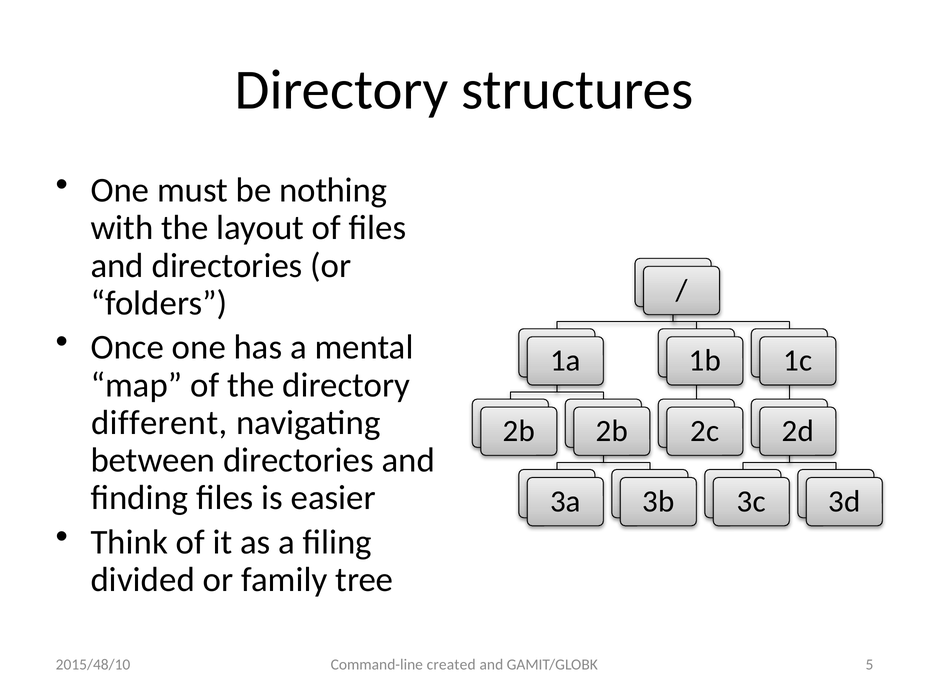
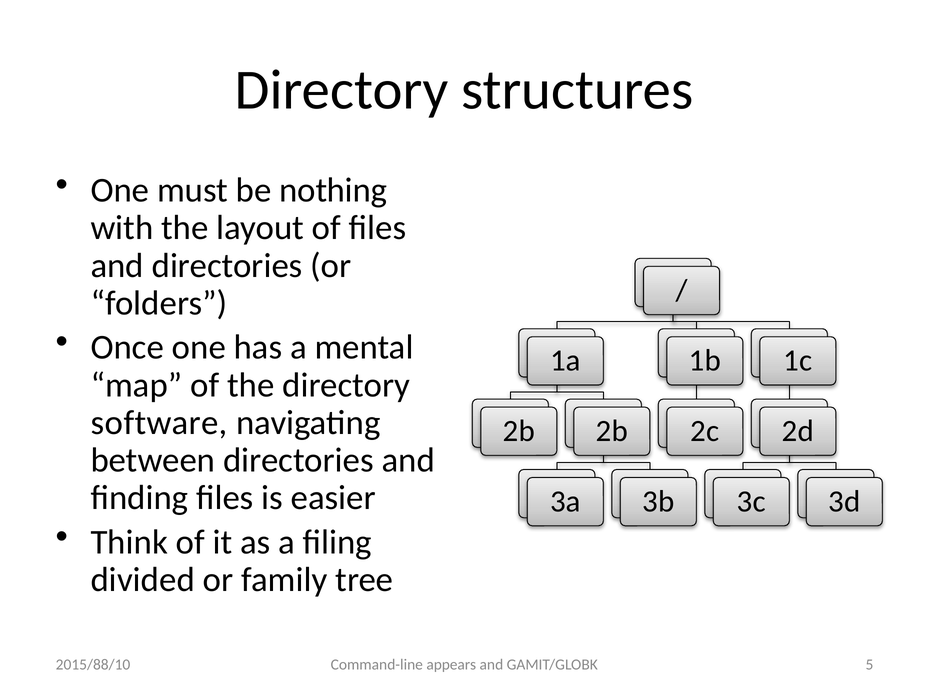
different: different -> software (159, 423)
created: created -> appears (451, 665)
2015/48/10: 2015/48/10 -> 2015/88/10 (93, 665)
